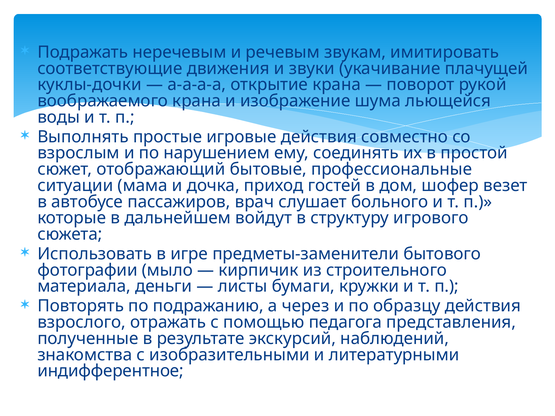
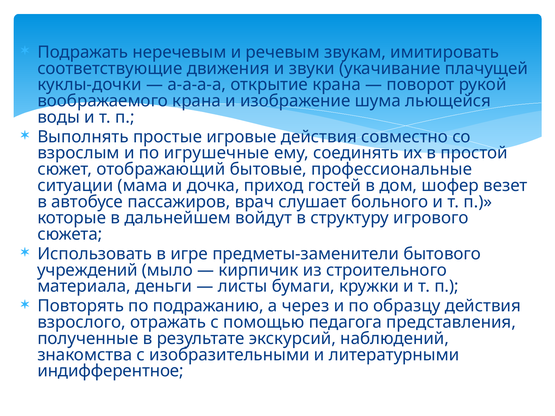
нарушением: нарушением -> игрушечные (217, 153)
фотографии: фотографии -> учреждений (87, 270)
